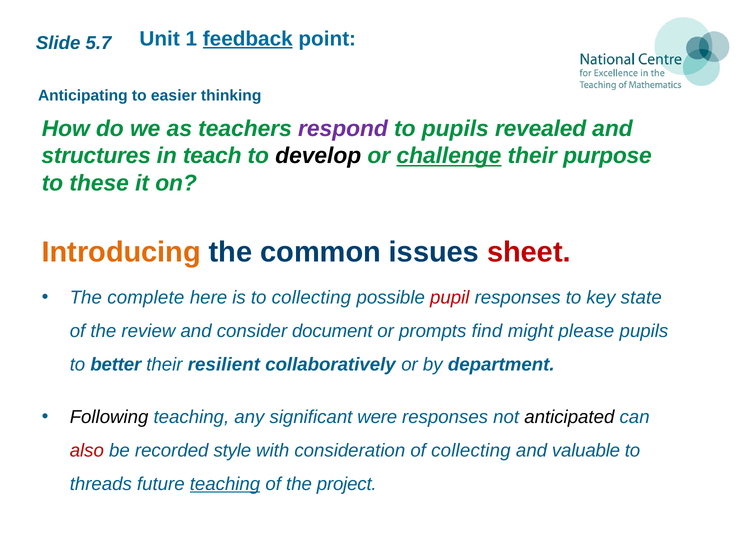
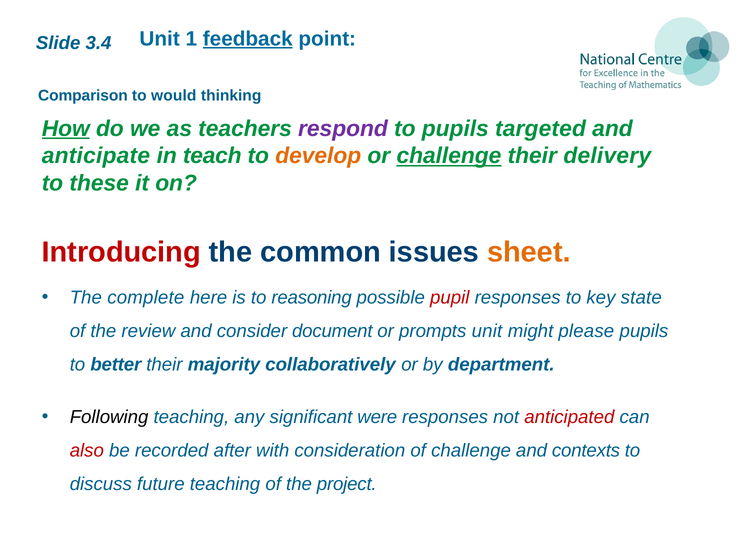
5.7: 5.7 -> 3.4 (99, 43)
Anticipating: Anticipating -> Comparison (83, 96)
easier: easier -> would (174, 96)
How underline: none -> present (66, 128)
revealed: revealed -> targeted (540, 128)
structures: structures -> anticipate (96, 156)
develop colour: black -> orange (318, 156)
purpose: purpose -> delivery (607, 156)
Introducing colour: orange -> red (121, 252)
sheet colour: red -> orange (529, 252)
to collecting: collecting -> reasoning (312, 297)
prompts find: find -> unit (487, 331)
resilient: resilient -> majority (224, 364)
anticipated colour: black -> red (569, 417)
style: style -> after (232, 450)
of collecting: collecting -> challenge (471, 450)
valuable: valuable -> contexts (586, 450)
threads: threads -> discuss (101, 484)
teaching underline: present -> none (225, 484)
